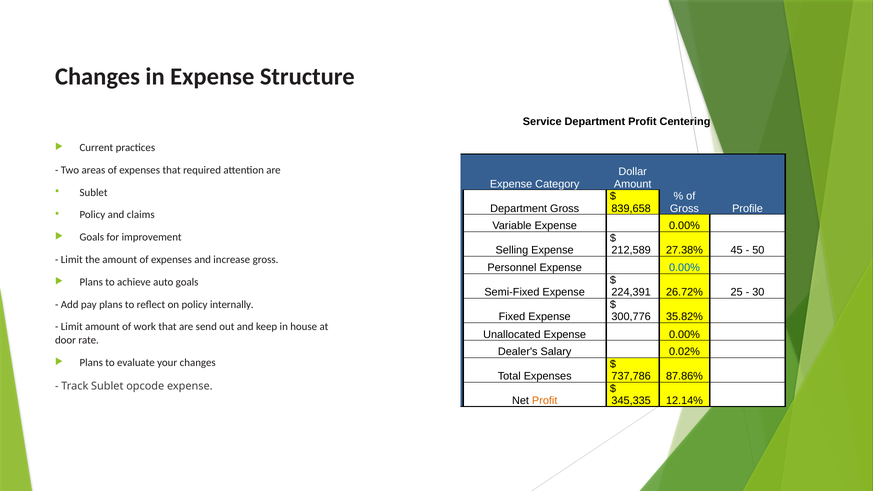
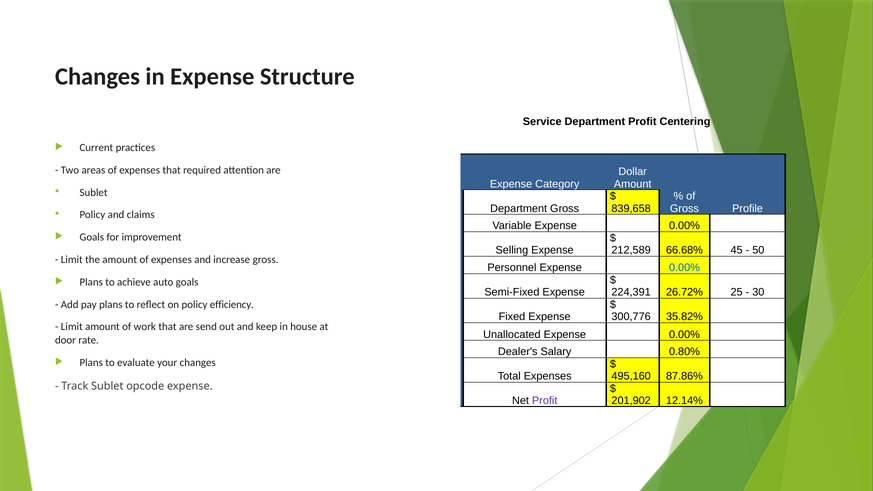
27.38%: 27.38% -> 66.68% (684, 250)
internally: internally -> efficiency (232, 304)
0.02%: 0.02% -> 0.80% (684, 352)
737,786: 737,786 -> 495,160 (631, 376)
Profit colour: orange -> purple (545, 401)
345,335: 345,335 -> 201,902 (631, 401)
